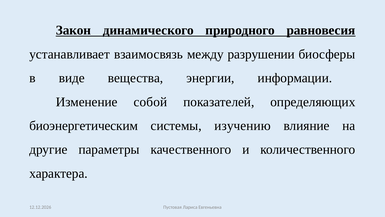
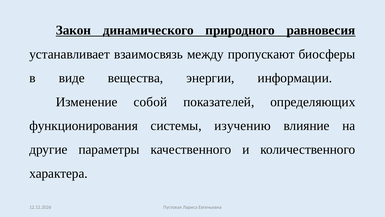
разрушении: разрушении -> пропускают (261, 54)
биоэнергетическим: биоэнергетическим -> функционирования (84, 126)
